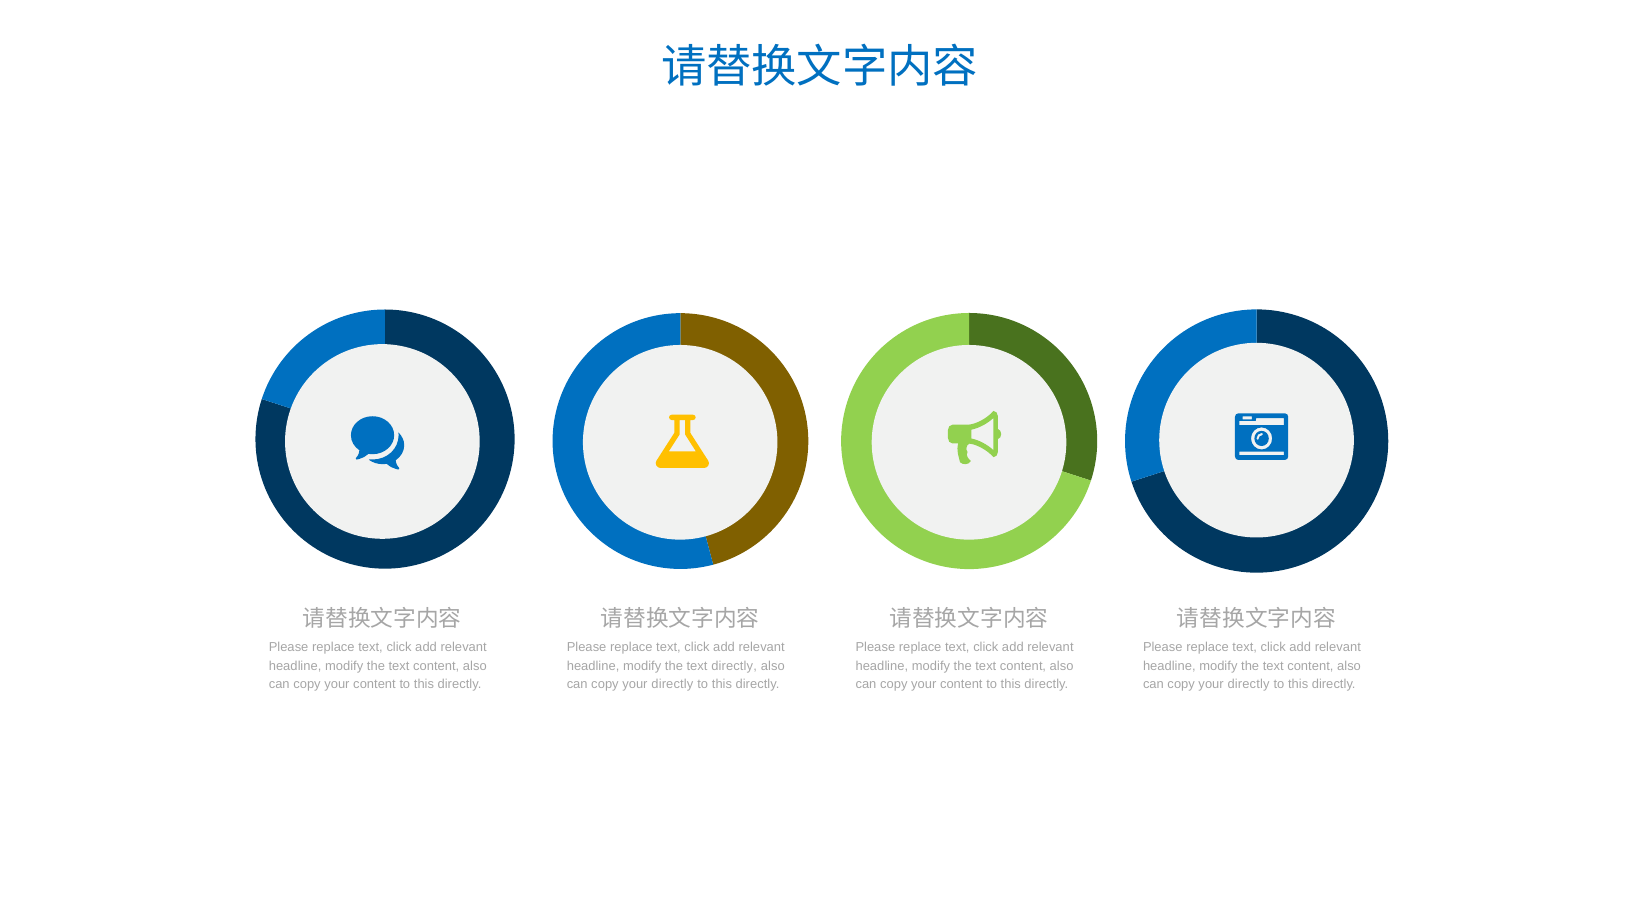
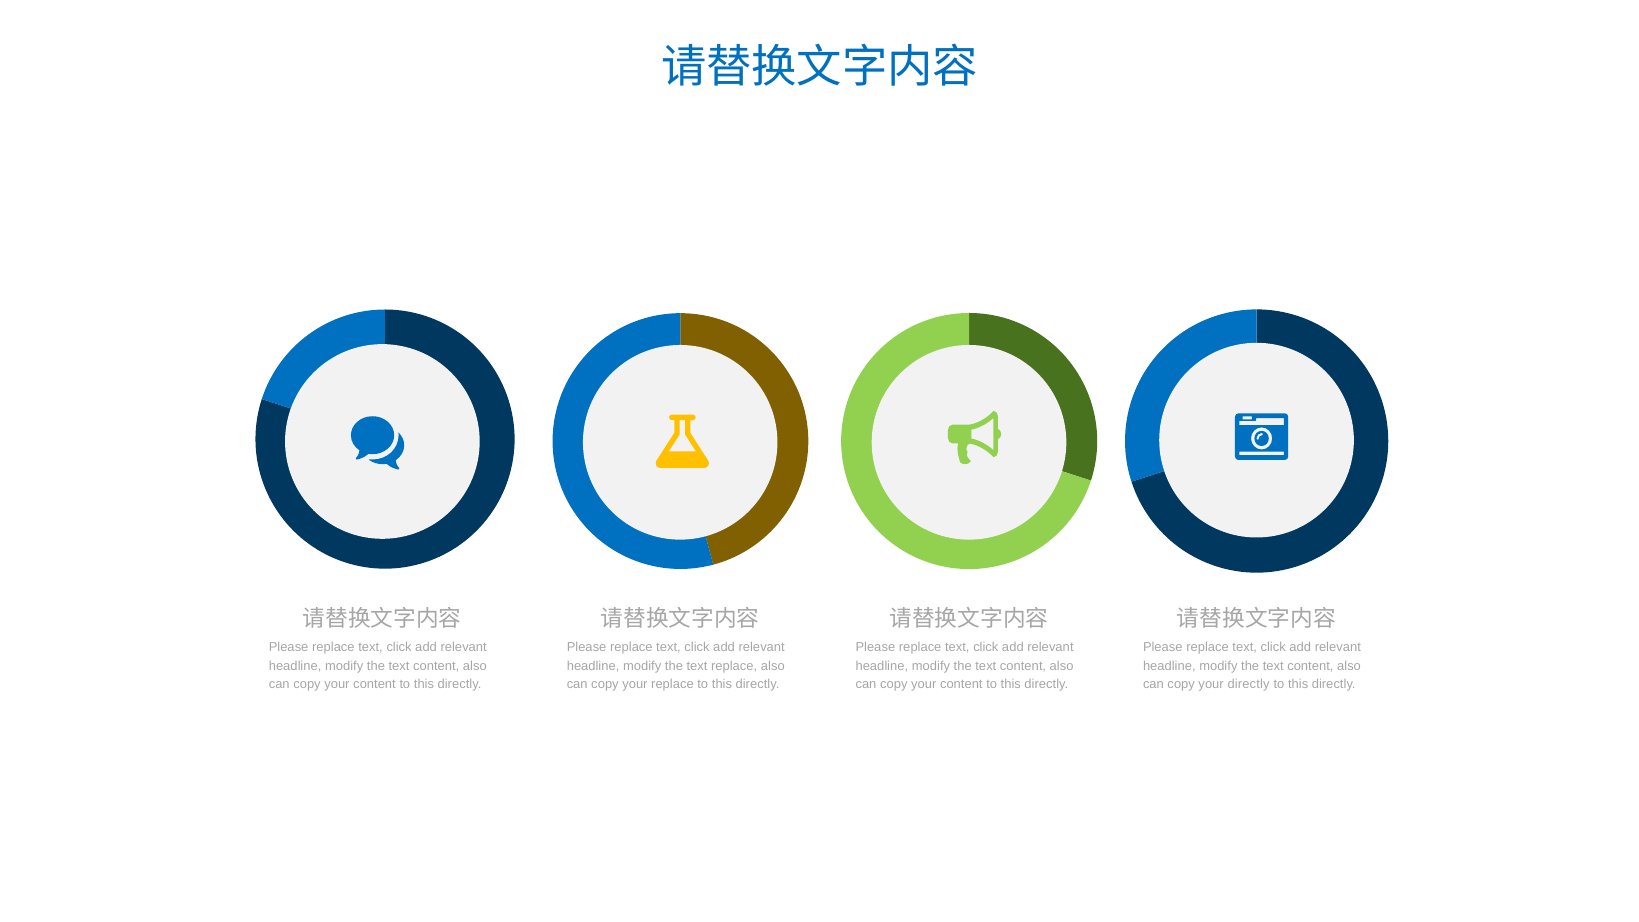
text directly: directly -> replace (734, 666)
directly: directly -> replace (672, 684)
